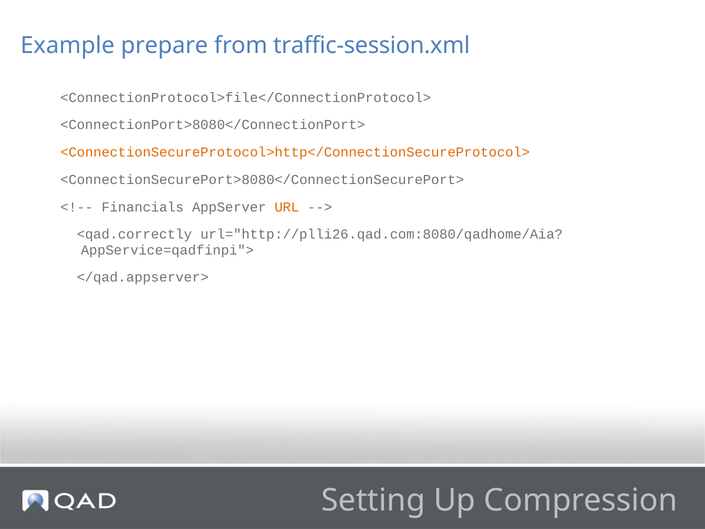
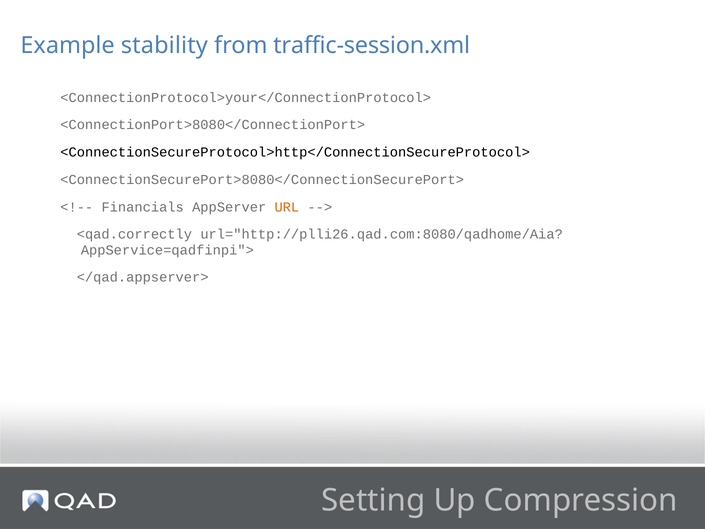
prepare: prepare -> stability (164, 46)
<ConnectionProtocol>file</ConnectionProtocol>: <ConnectionProtocol>file</ConnectionProtocol> -> <ConnectionProtocol>your</ConnectionProtocol> (246, 98)
<ConnectionSecureProtocol>http</ConnectionSecureProtocol> colour: orange -> black (295, 152)
